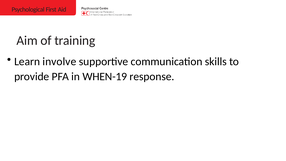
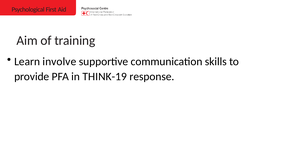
WHEN-19: WHEN-19 -> THINK-19 (105, 77)
